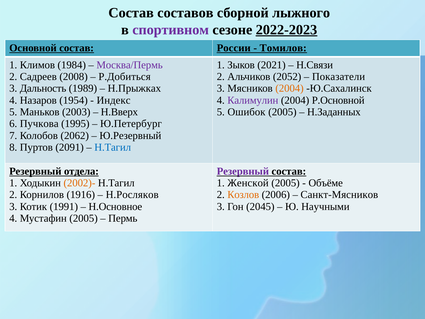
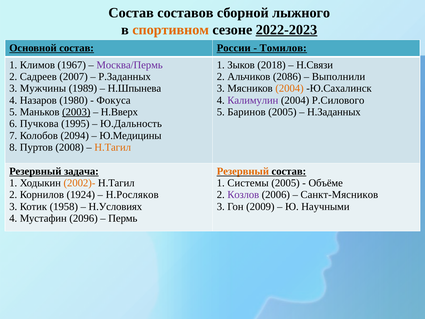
спортивном colour: purple -> orange (171, 30)
1984: 1984 -> 1967 (72, 65)
2021: 2021 -> 2018 (272, 65)
2008: 2008 -> 2007 (74, 77)
Р.Добиться: Р.Добиться -> Р.Заданных (125, 77)
2052: 2052 -> 2086 (287, 77)
Показатели: Показатели -> Выполнили (339, 77)
Дальность: Дальность -> Мужчины (43, 88)
Н.Прыжках: Н.Прыжках -> Н.Шпынева (134, 88)
1954: 1954 -> 1980 (74, 100)
Индекс: Индекс -> Фокуса (114, 100)
Р.Основной: Р.Основной -> Р.Силового (338, 100)
2003 underline: none -> present (76, 112)
Ошибок: Ошибок -> Баринов (247, 112)
Ю.Петербург: Ю.Петербург -> Ю.Дальность (131, 124)
2062: 2062 -> 2094 (75, 135)
Ю.Резервный: Ю.Резервный -> Ю.Медицины (130, 135)
2091: 2091 -> 2008 (70, 147)
Н.Тагил colour: blue -> orange (113, 147)
отдела: отдела -> задача (81, 171)
Резервный colour: purple -> orange (243, 171)
Женской: Женской -> Системы (248, 183)
1916: 1916 -> 1924 (81, 195)
Козлов colour: orange -> purple (243, 195)
1991: 1991 -> 1958 (64, 206)
Н.Основное: Н.Основное -> Н.Условиях (115, 206)
2045: 2045 -> 2009 (260, 206)
Мустафин 2005: 2005 -> 2096 (84, 218)
